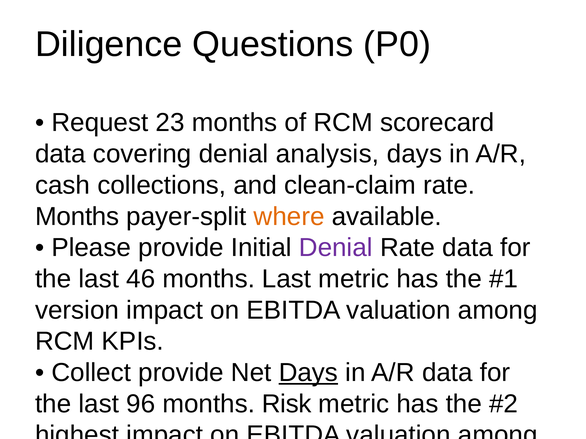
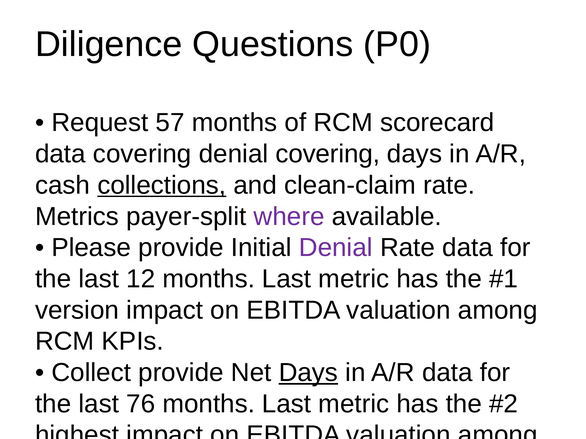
23: 23 -> 57 (170, 123)
denial analysis: analysis -> covering (328, 154)
collections underline: none -> present (162, 185)
Months: Months -> Metrics (77, 217)
where colour: orange -> purple (289, 217)
46: 46 -> 12 (141, 279)
96: 96 -> 76 (141, 404)
Risk: Risk -> Last (287, 404)
